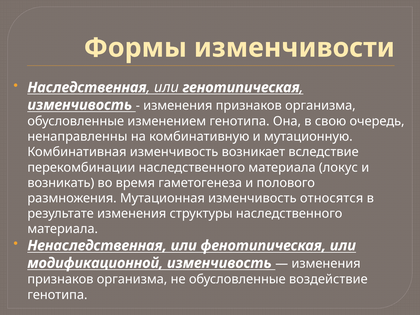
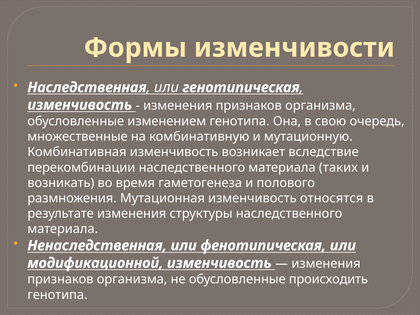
ненаправленны: ненаправленны -> множественные (78, 137)
локус: локус -> таких (338, 167)
воздействие: воздействие -> происходить (328, 279)
